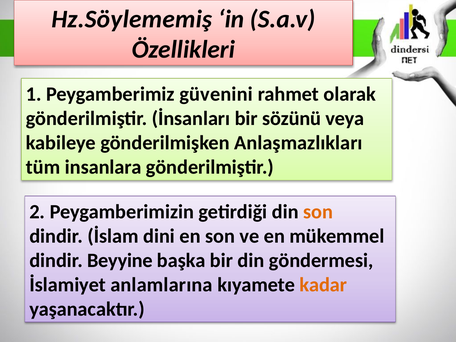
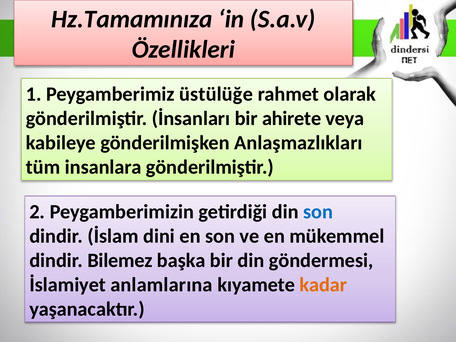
Hz.Söylememiş: Hz.Söylememiş -> Hz.Tamamınıza (132, 19)
güvenini: güvenini -> üstülüğe (216, 94)
sözünü: sözünü -> ahirete (292, 119)
son colour: orange -> blue (318, 212)
Beyyine: Beyyine -> Bilemez (120, 260)
